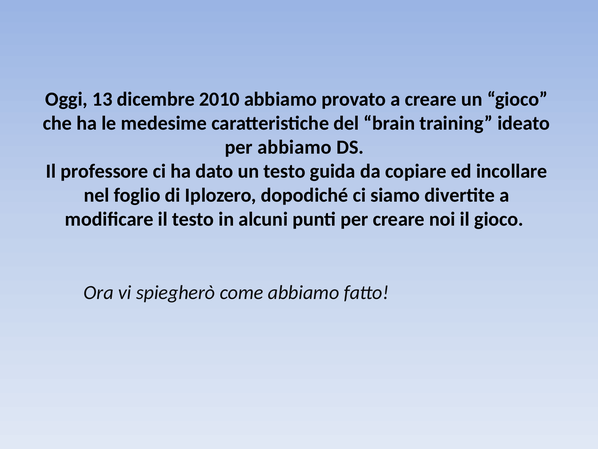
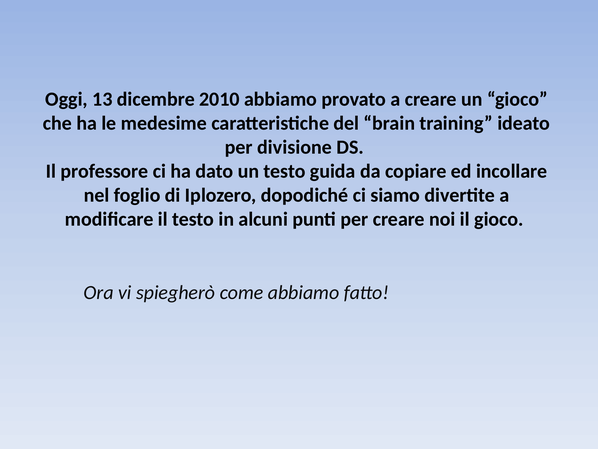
per abbiamo: abbiamo -> divisione (295, 147)
